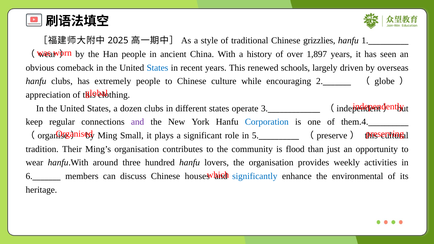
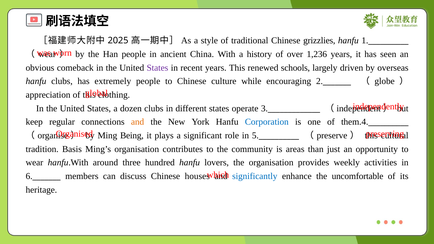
1,897: 1,897 -> 1,236 (317, 54)
States colour: blue -> purple (157, 68)
and colour: purple -> orange (138, 122)
Small: Small -> Being (132, 136)
Their: Their -> Basis (72, 149)
flood: flood -> areas (295, 149)
environmental: environmental -> uncomfortable (358, 176)
